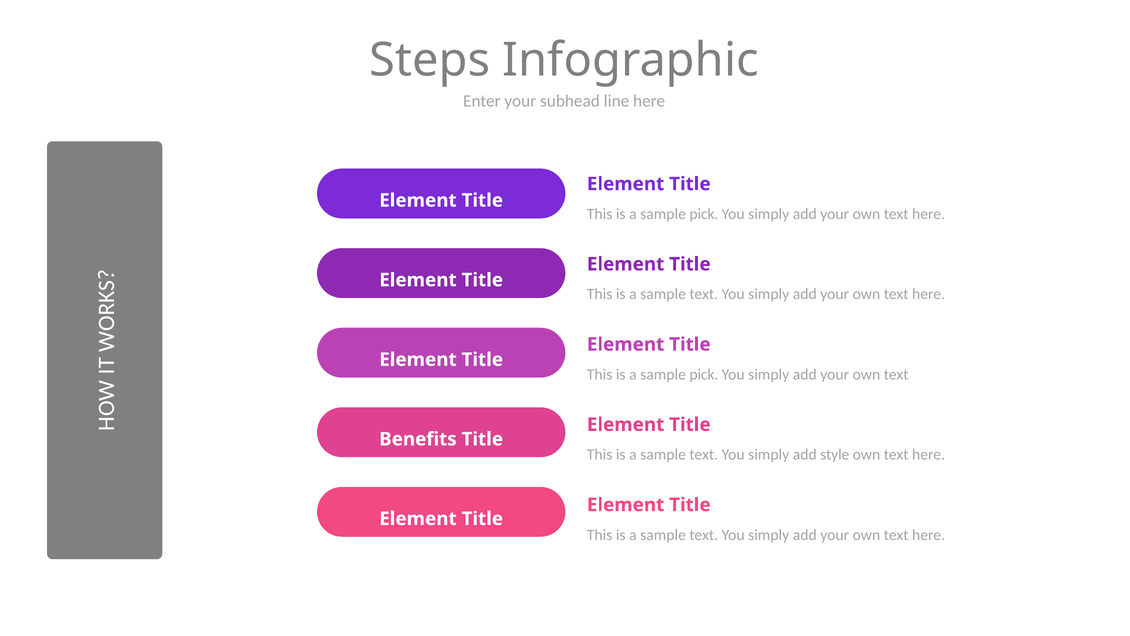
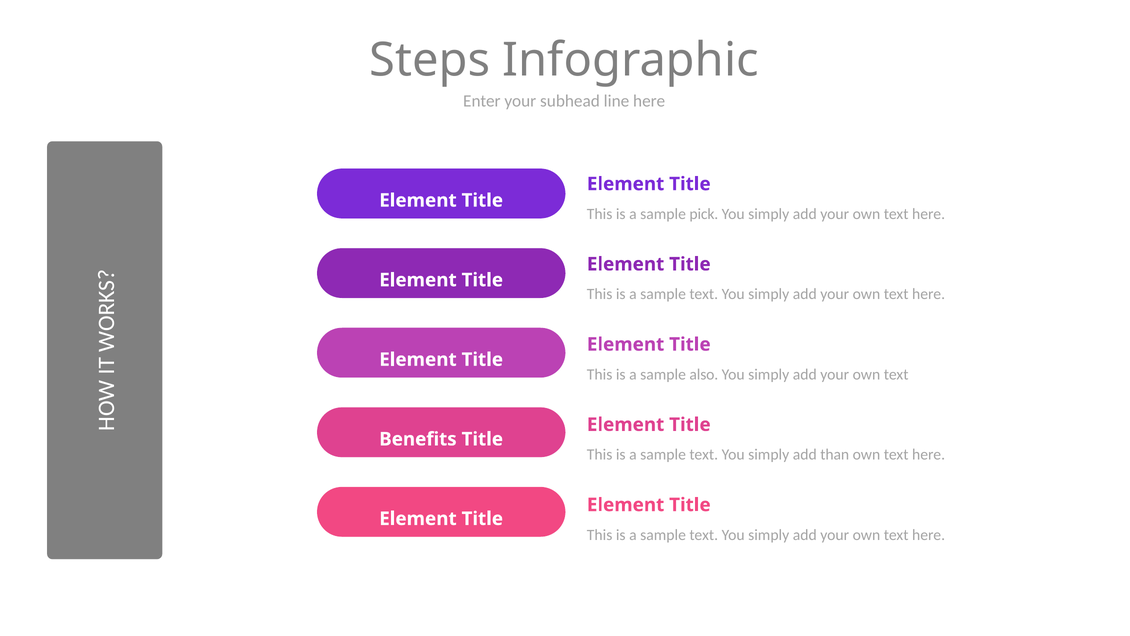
pick: pick -> also (704, 374)
style: style -> than (835, 454)
